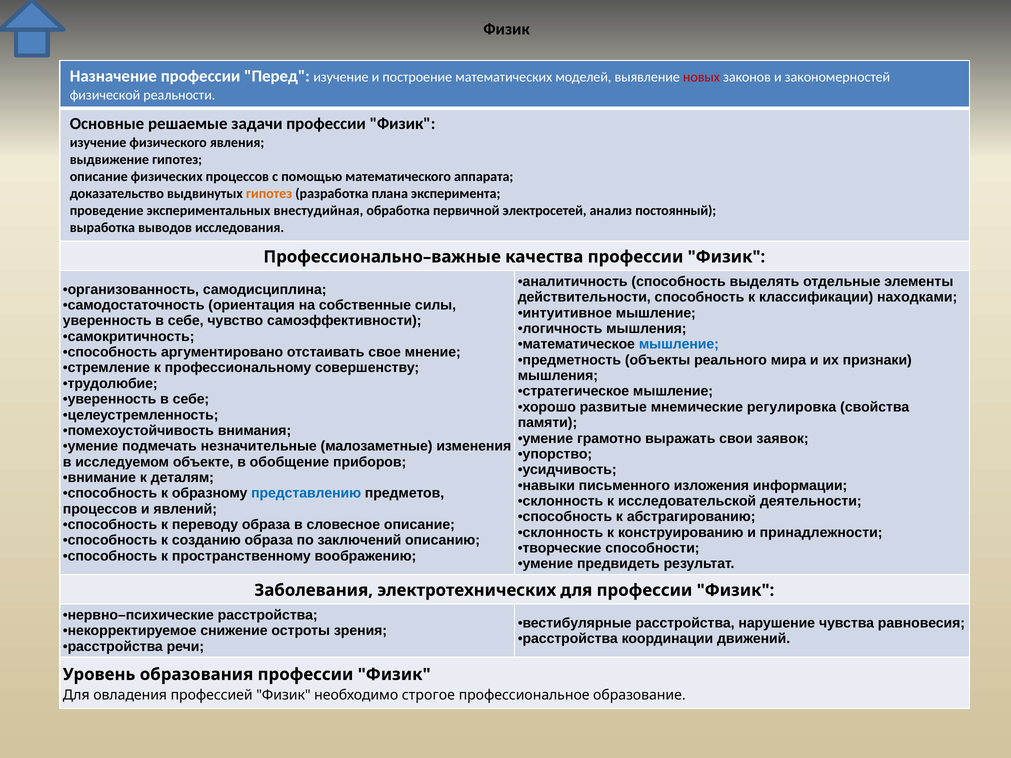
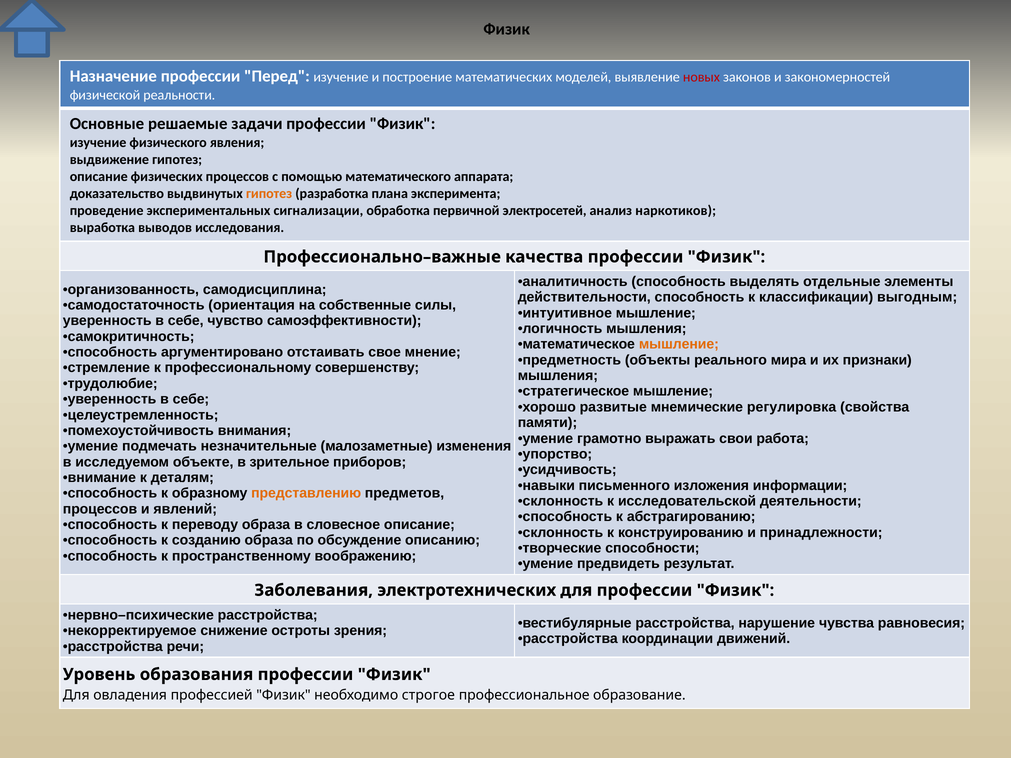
внестудийная: внестудийная -> сигнализации (318, 211)
постоянный: постоянный -> наркотиков (676, 211)
находками: находками -> выгодным (917, 297)
мышление colour: blue -> orange (679, 344)
заявок: заявок -> работа (783, 439)
обобщение: обобщение -> зрительное (290, 462)
представлению colour: blue -> orange (306, 493)
заключений: заключений -> обсуждение (359, 540)
